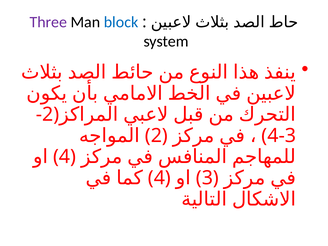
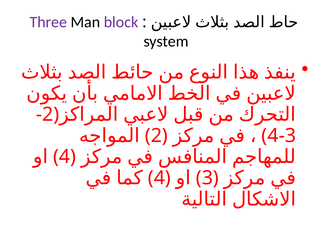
block colour: blue -> purple (121, 22)
